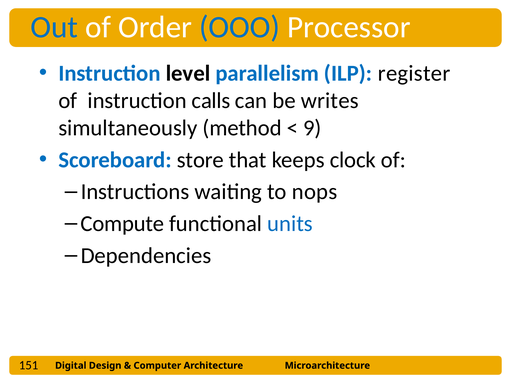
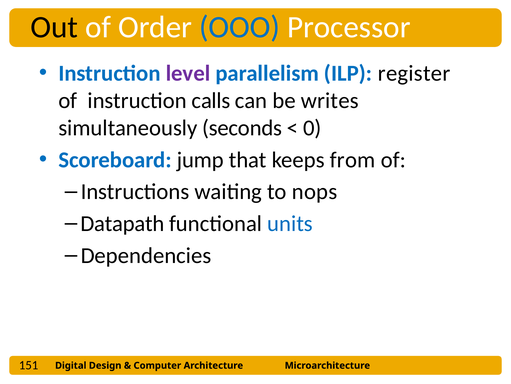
Out colour: blue -> black (54, 27)
level colour: black -> purple (188, 73)
method: method -> seconds (242, 128)
9: 9 -> 0 (312, 128)
store: store -> jump (200, 160)
clock: clock -> from (353, 160)
Compute: Compute -> Datapath (122, 223)
